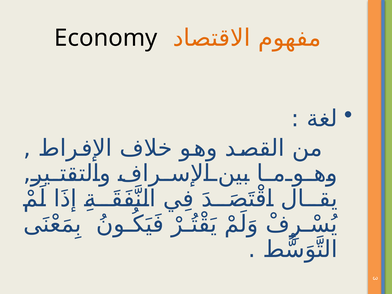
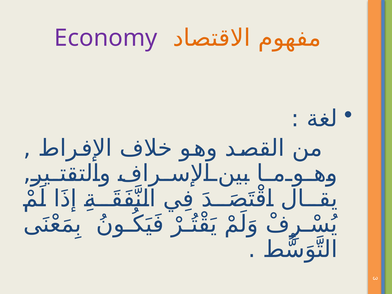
Economy colour: black -> purple (106, 38)
